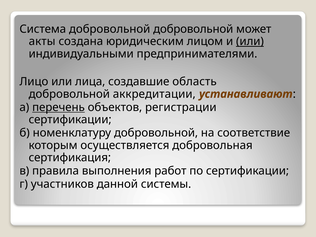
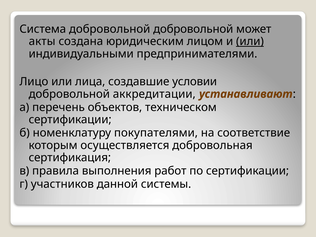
область: область -> условии (195, 82)
перечень underline: present -> none (58, 107)
регистрации: регистрации -> техническом (181, 107)
номенклатуру добровольной: добровольной -> покупателями (156, 133)
